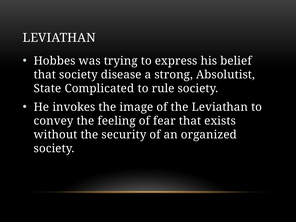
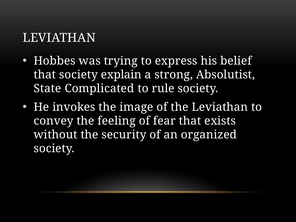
disease: disease -> explain (121, 75)
